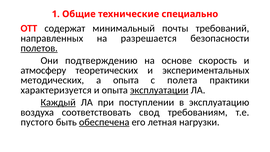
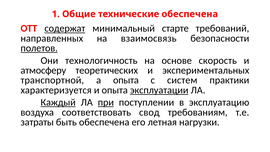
технические специально: специально -> обеспечена (190, 14)
содержат underline: none -> present (65, 28)
почты: почты -> старте (175, 28)
разрешается: разрешается -> взаимосвязь (149, 38)
подтверждению: подтверждению -> технологичность (101, 60)
методических: методических -> транспортной (52, 80)
полета: полета -> систем (182, 80)
при underline: none -> present (106, 102)
пустого: пустого -> затраты (37, 122)
обеспечена underline: present -> none (104, 122)
